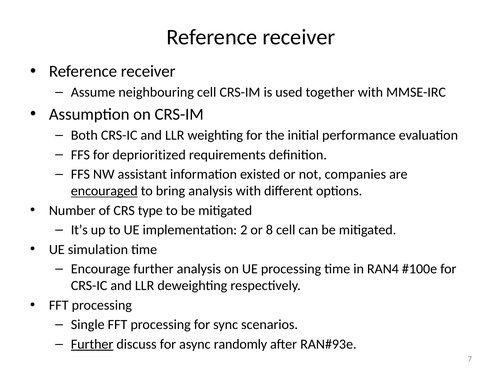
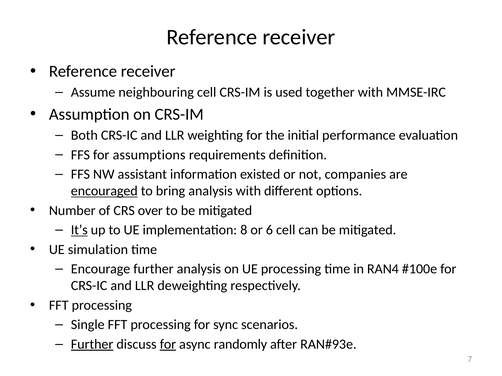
deprioritized: deprioritized -> assumptions (149, 155)
type: type -> over (150, 211)
It’s underline: none -> present (79, 230)
2: 2 -> 8 (244, 230)
8: 8 -> 6 (269, 230)
for underline: none -> present (168, 345)
